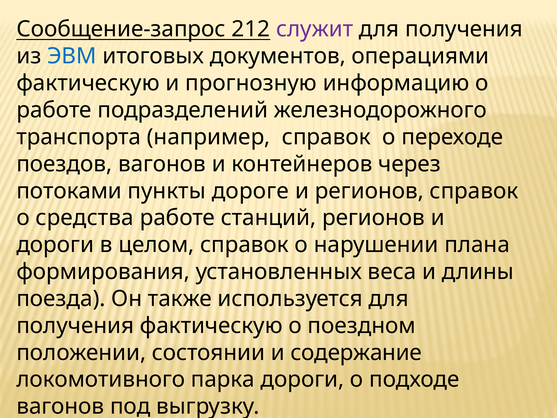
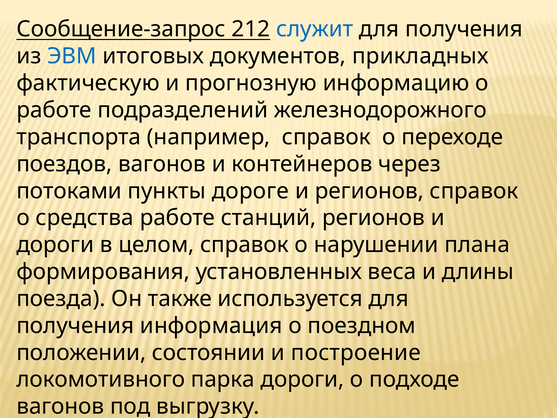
служит colour: purple -> blue (315, 29)
операциями: операциями -> прикладных (420, 56)
получения фактическую: фактическую -> информация (211, 325)
содержание: содержание -> построение (356, 352)
